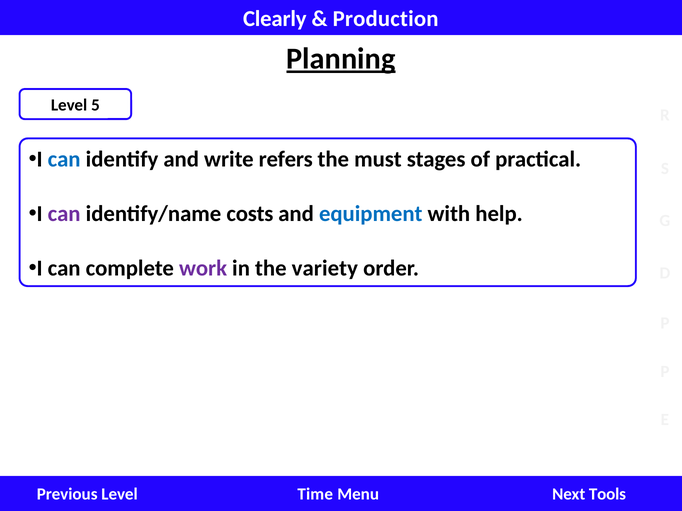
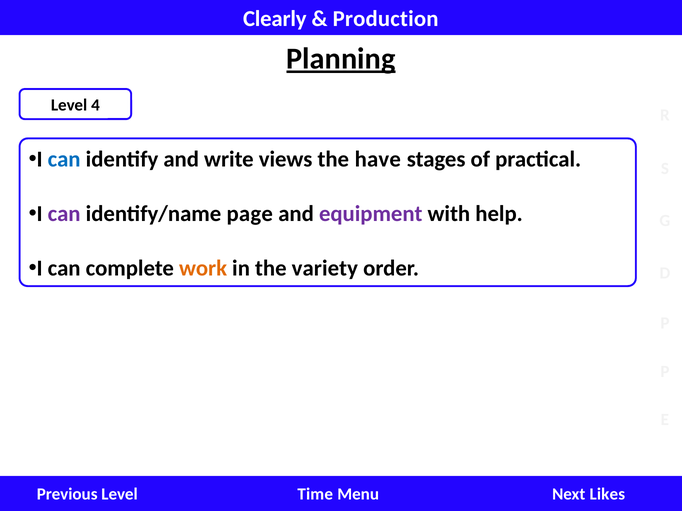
5: 5 -> 4 (95, 105)
refers: refers -> views (286, 159)
must: must -> have (378, 159)
costs: costs -> page (250, 214)
equipment colour: blue -> purple (371, 214)
work colour: purple -> orange (203, 269)
Tools: Tools -> Likes (607, 495)
